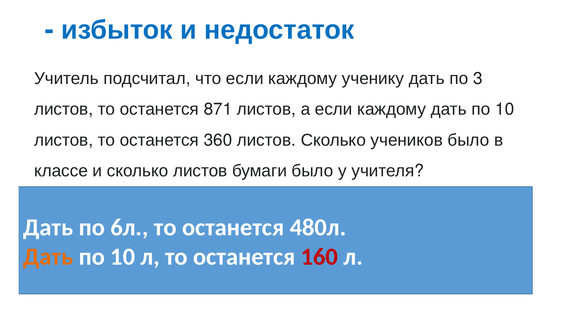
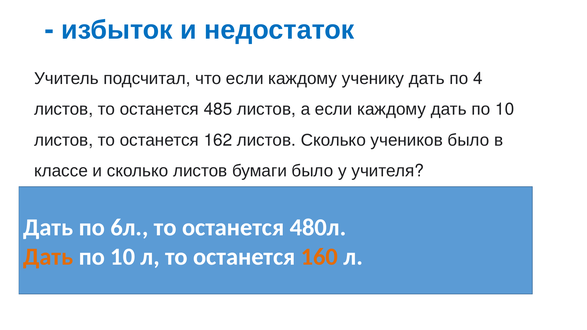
3: 3 -> 4 (478, 79)
871: 871 -> 485 (218, 109)
360: 360 -> 162 (218, 140)
160 colour: red -> orange (319, 257)
